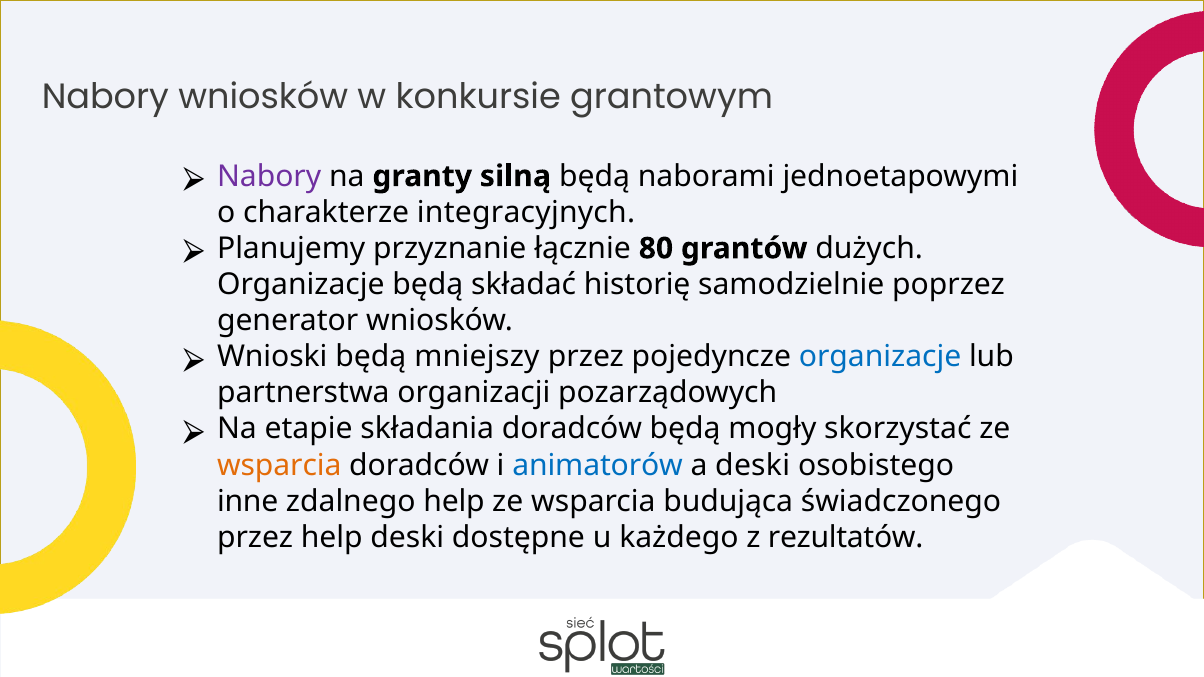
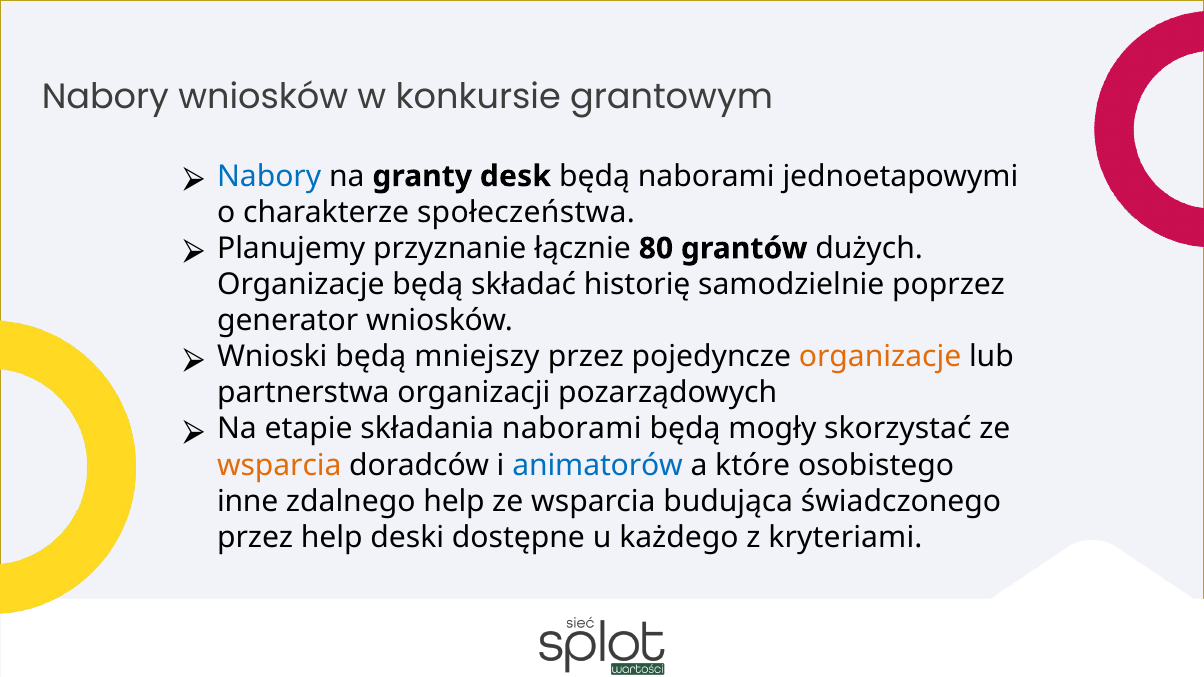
Nabory colour: purple -> blue (269, 176)
silną: silną -> desk (515, 176)
integracyjnych: integracyjnych -> społeczeństwa (526, 212)
organizacje colour: blue -> orange (880, 357)
składania doradców: doradców -> naborami (572, 429)
a deski: deski -> które (753, 465)
rezultatów: rezultatów -> kryteriami (845, 538)
